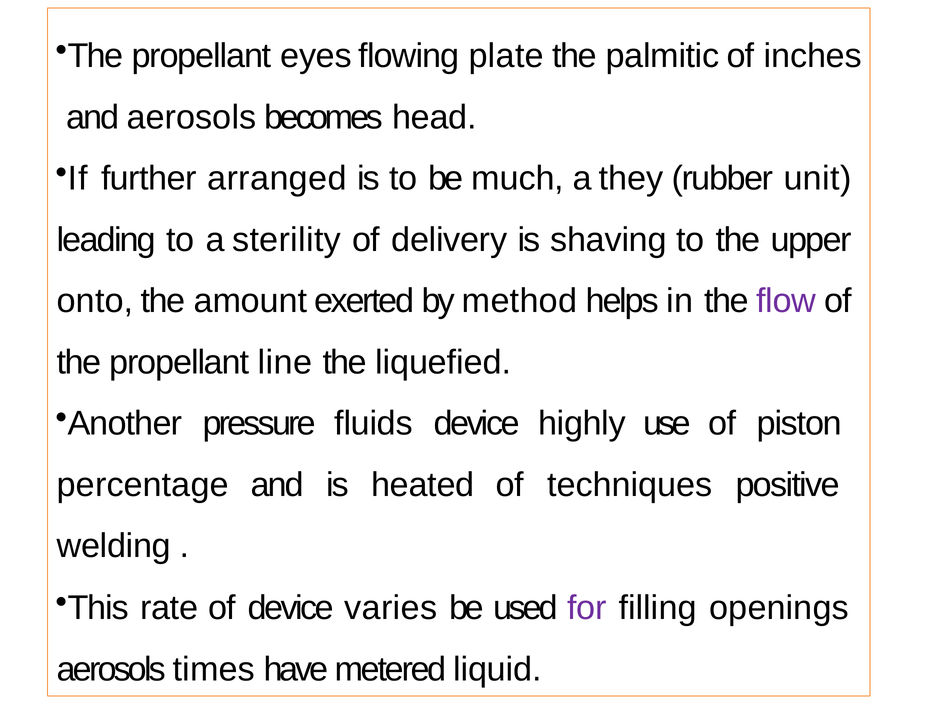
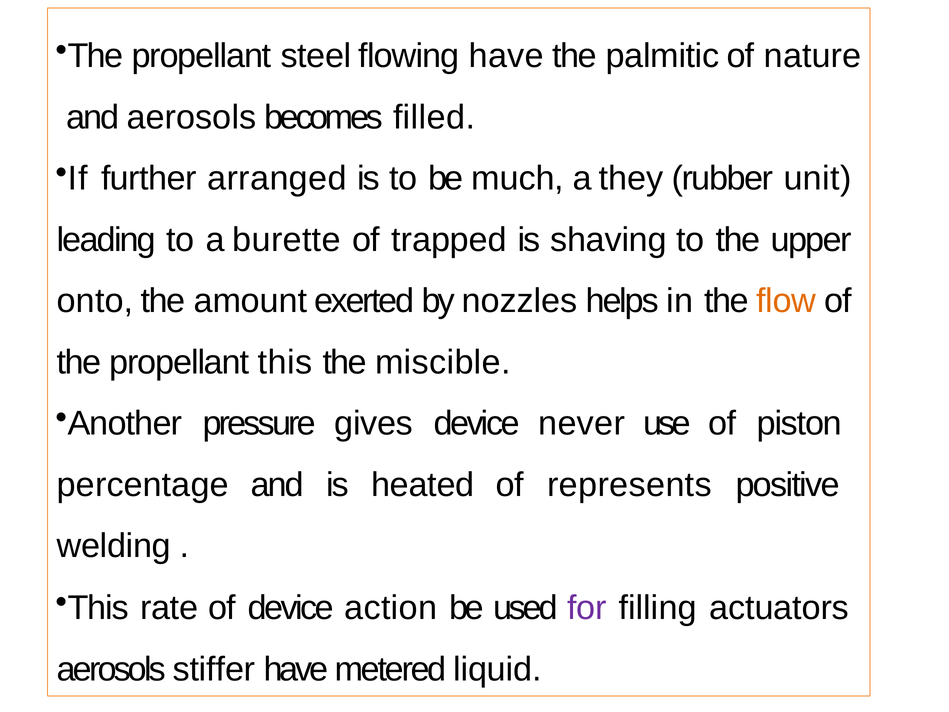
eyes: eyes -> steel (316, 56)
flowing plate: plate -> have (506, 56)
inches: inches -> nature (813, 56)
head: head -> filled (434, 117)
sterility: sterility -> burette (287, 240)
delivery: delivery -> trapped (449, 240)
method: method -> nozzles (520, 301)
flow colour: purple -> orange (786, 301)
propellant line: line -> this (285, 362)
liquefied: liquefied -> miscible (443, 362)
fluids: fluids -> gives (374, 423)
highly: highly -> never (582, 423)
techniques: techniques -> represents (630, 485)
varies: varies -> action (391, 608)
openings: openings -> actuators (779, 608)
times: times -> stiffer (214, 669)
